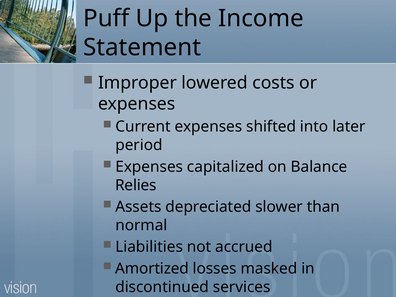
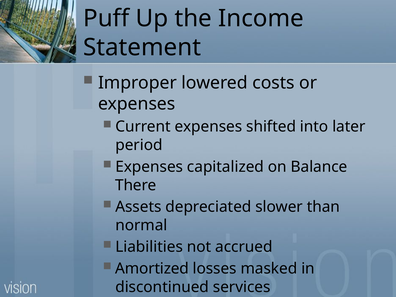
Relies: Relies -> There (136, 185)
